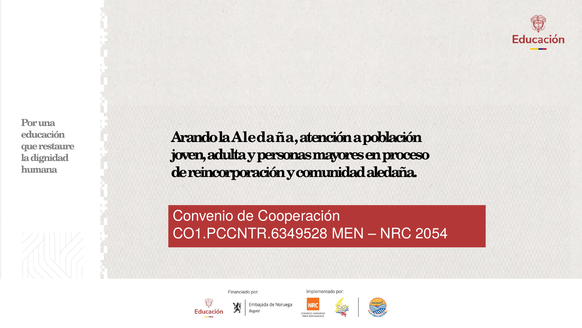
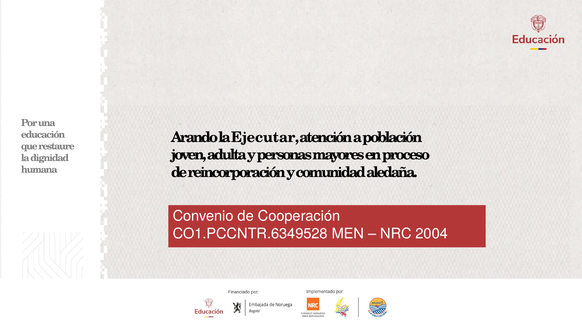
la Aledaña: Aledaña -> Ejecutar (265, 137)
2054: 2054 -> 2004 (432, 233)
